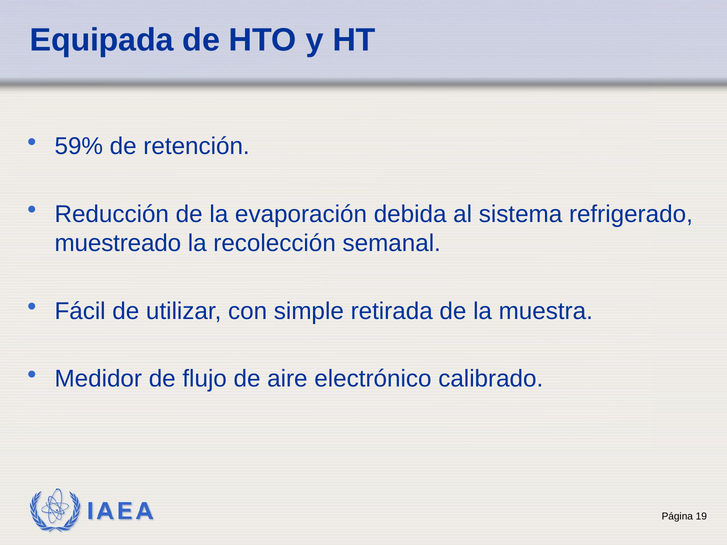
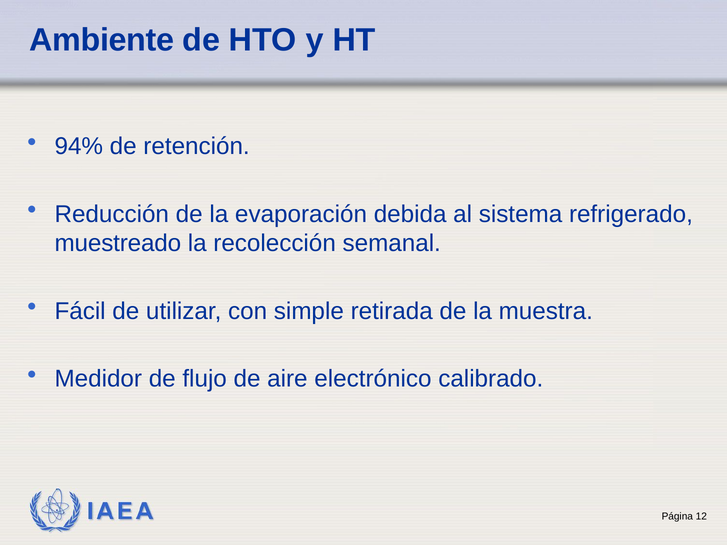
Equipada: Equipada -> Ambiente (102, 40)
59%: 59% -> 94% (79, 147)
19: 19 -> 12 (701, 517)
